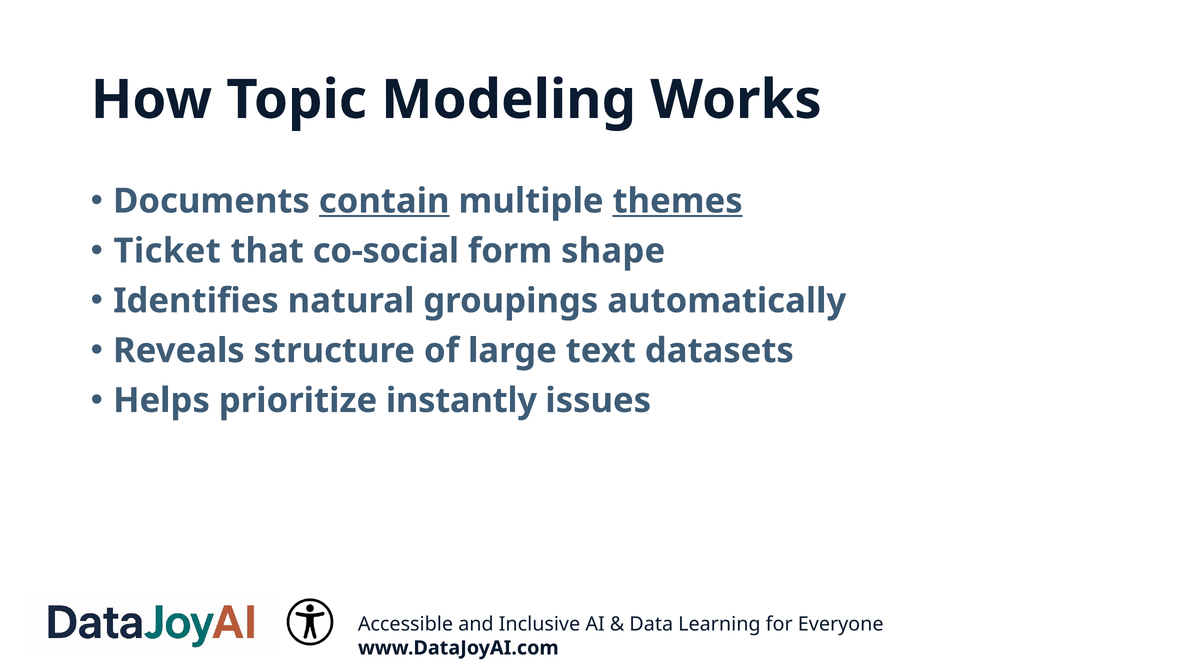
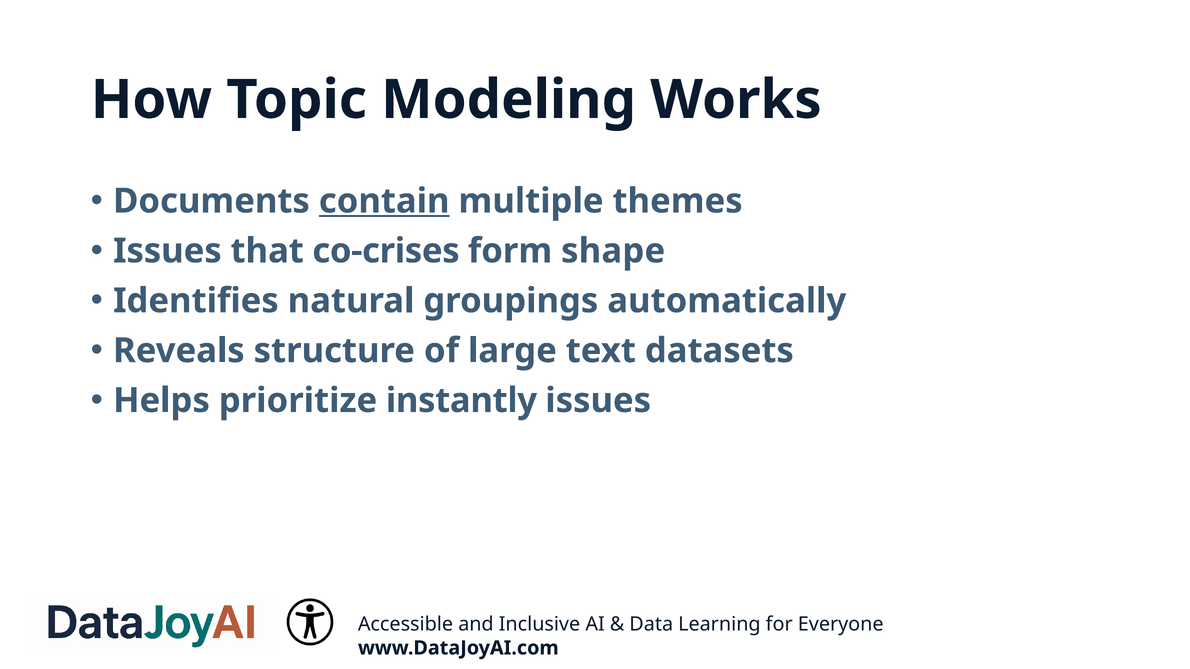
themes underline: present -> none (678, 201)
Ticket: Ticket -> Issues (167, 251)
co-social: co-social -> co-crises (386, 251)
